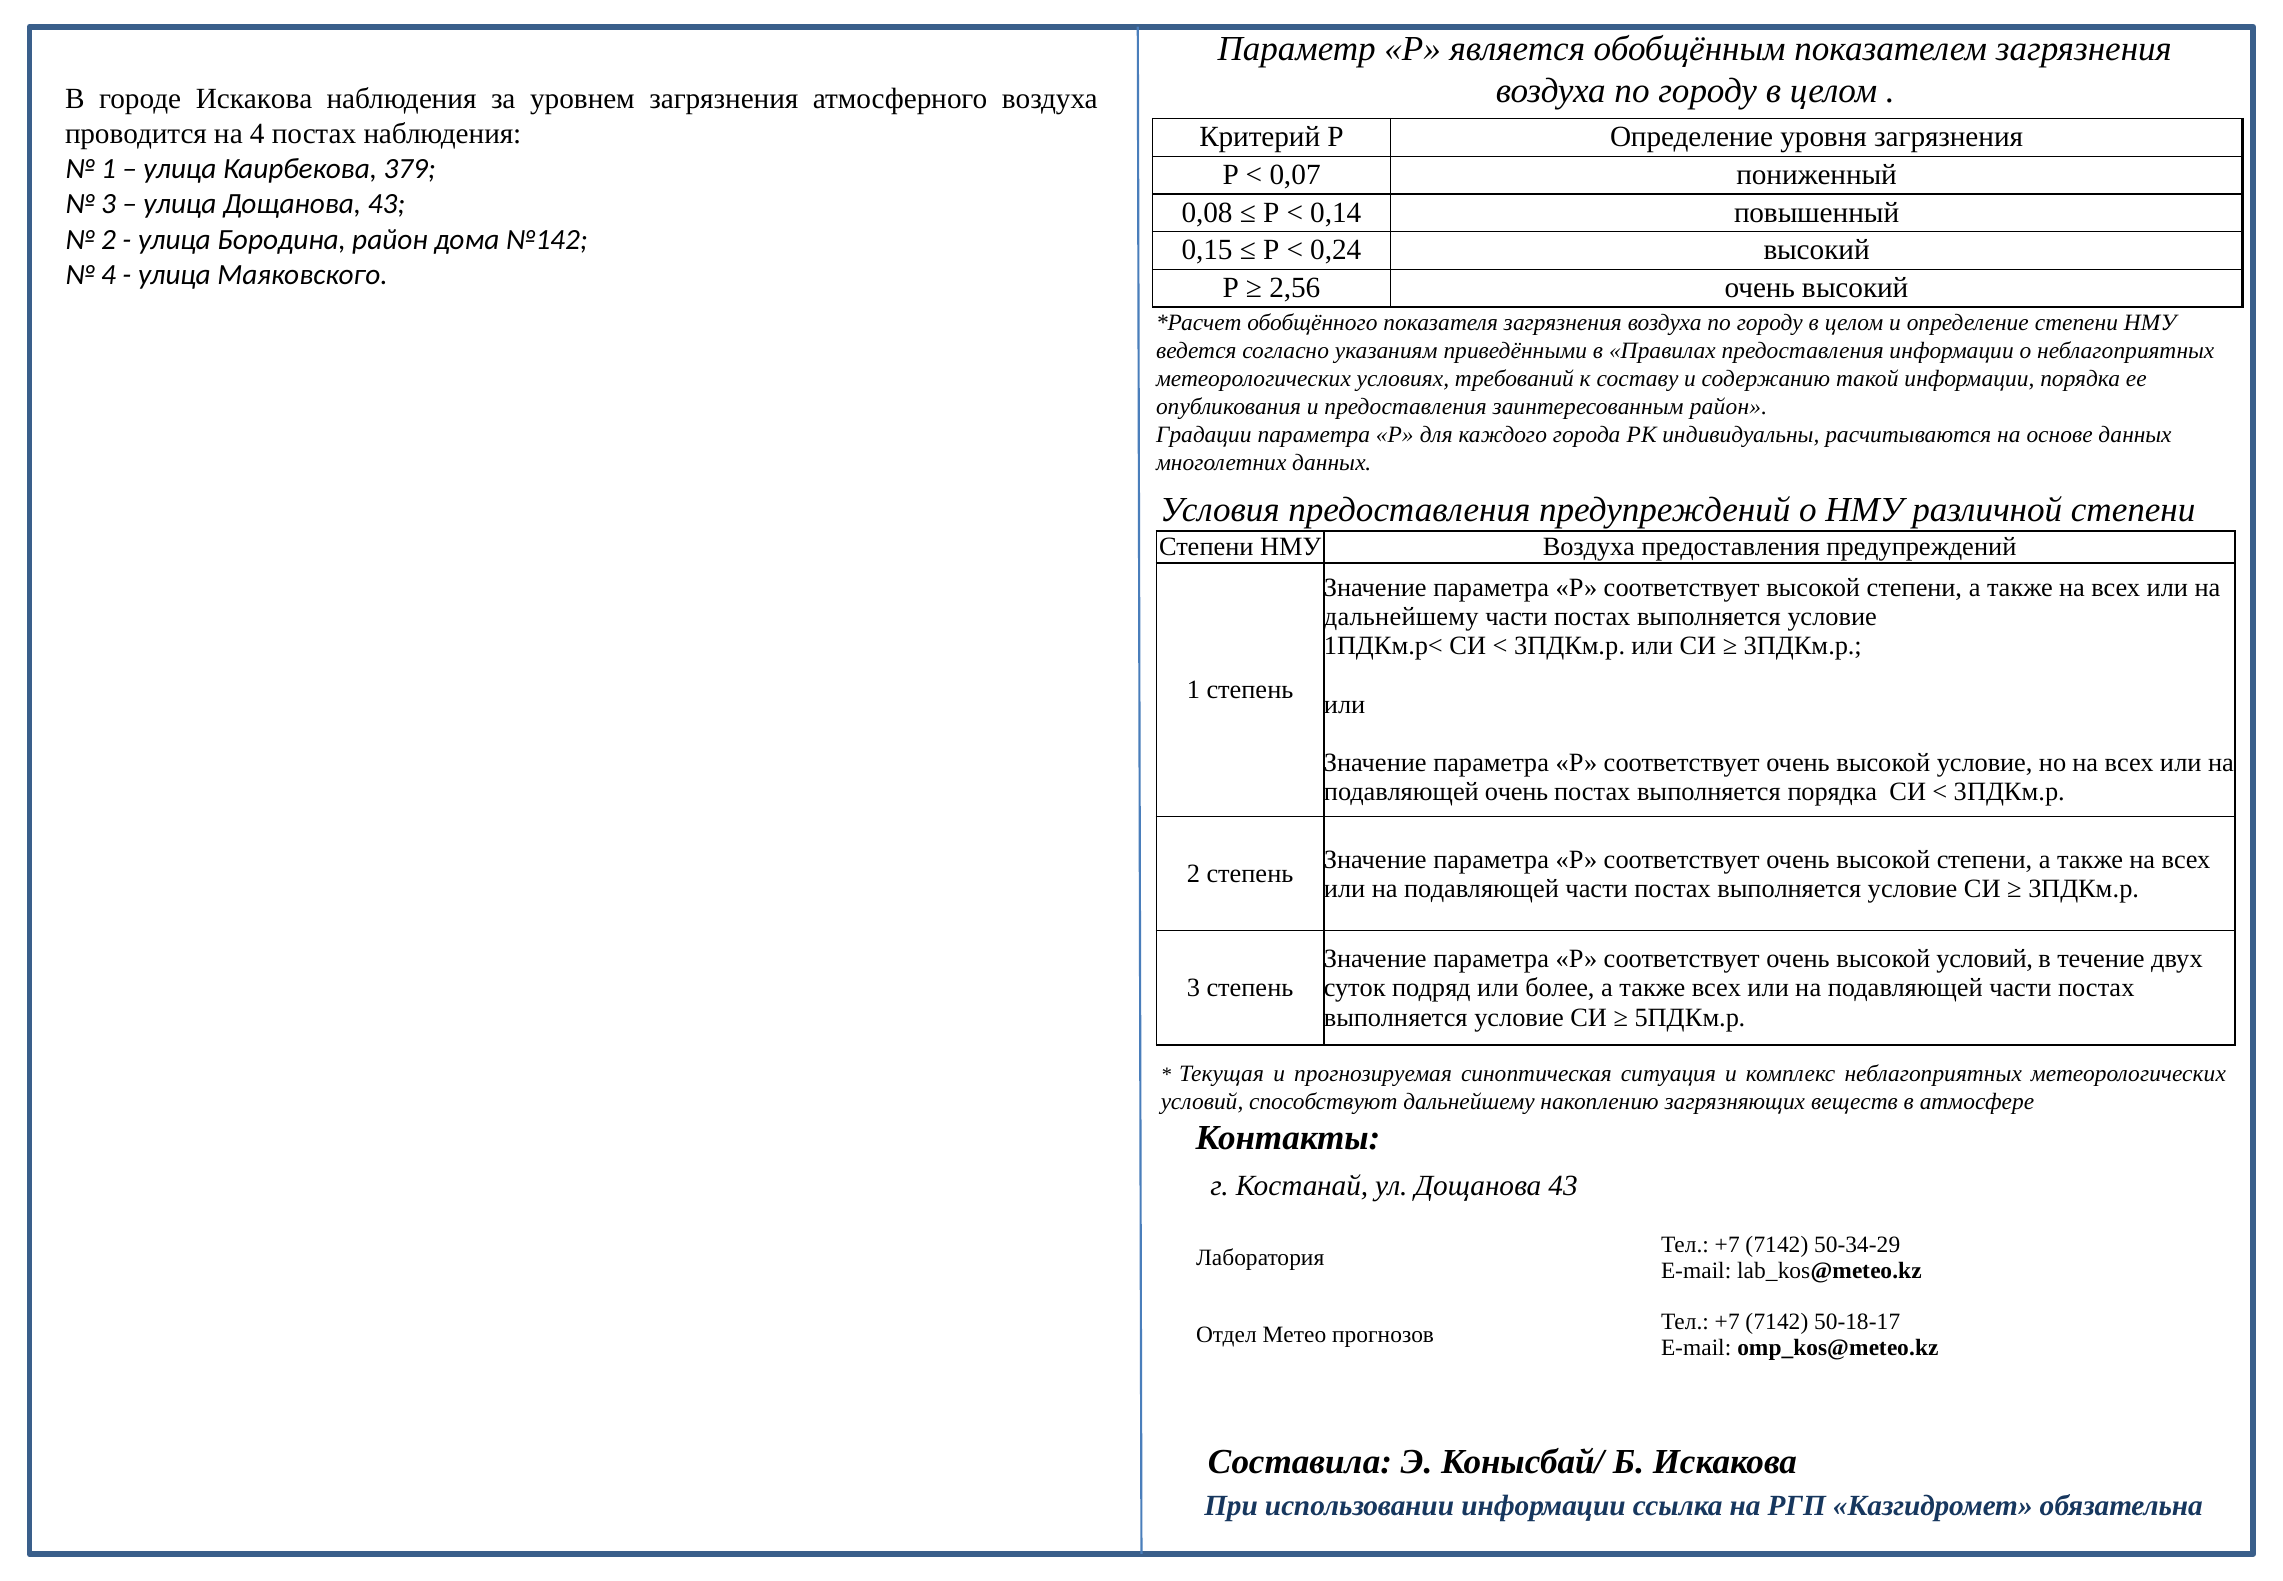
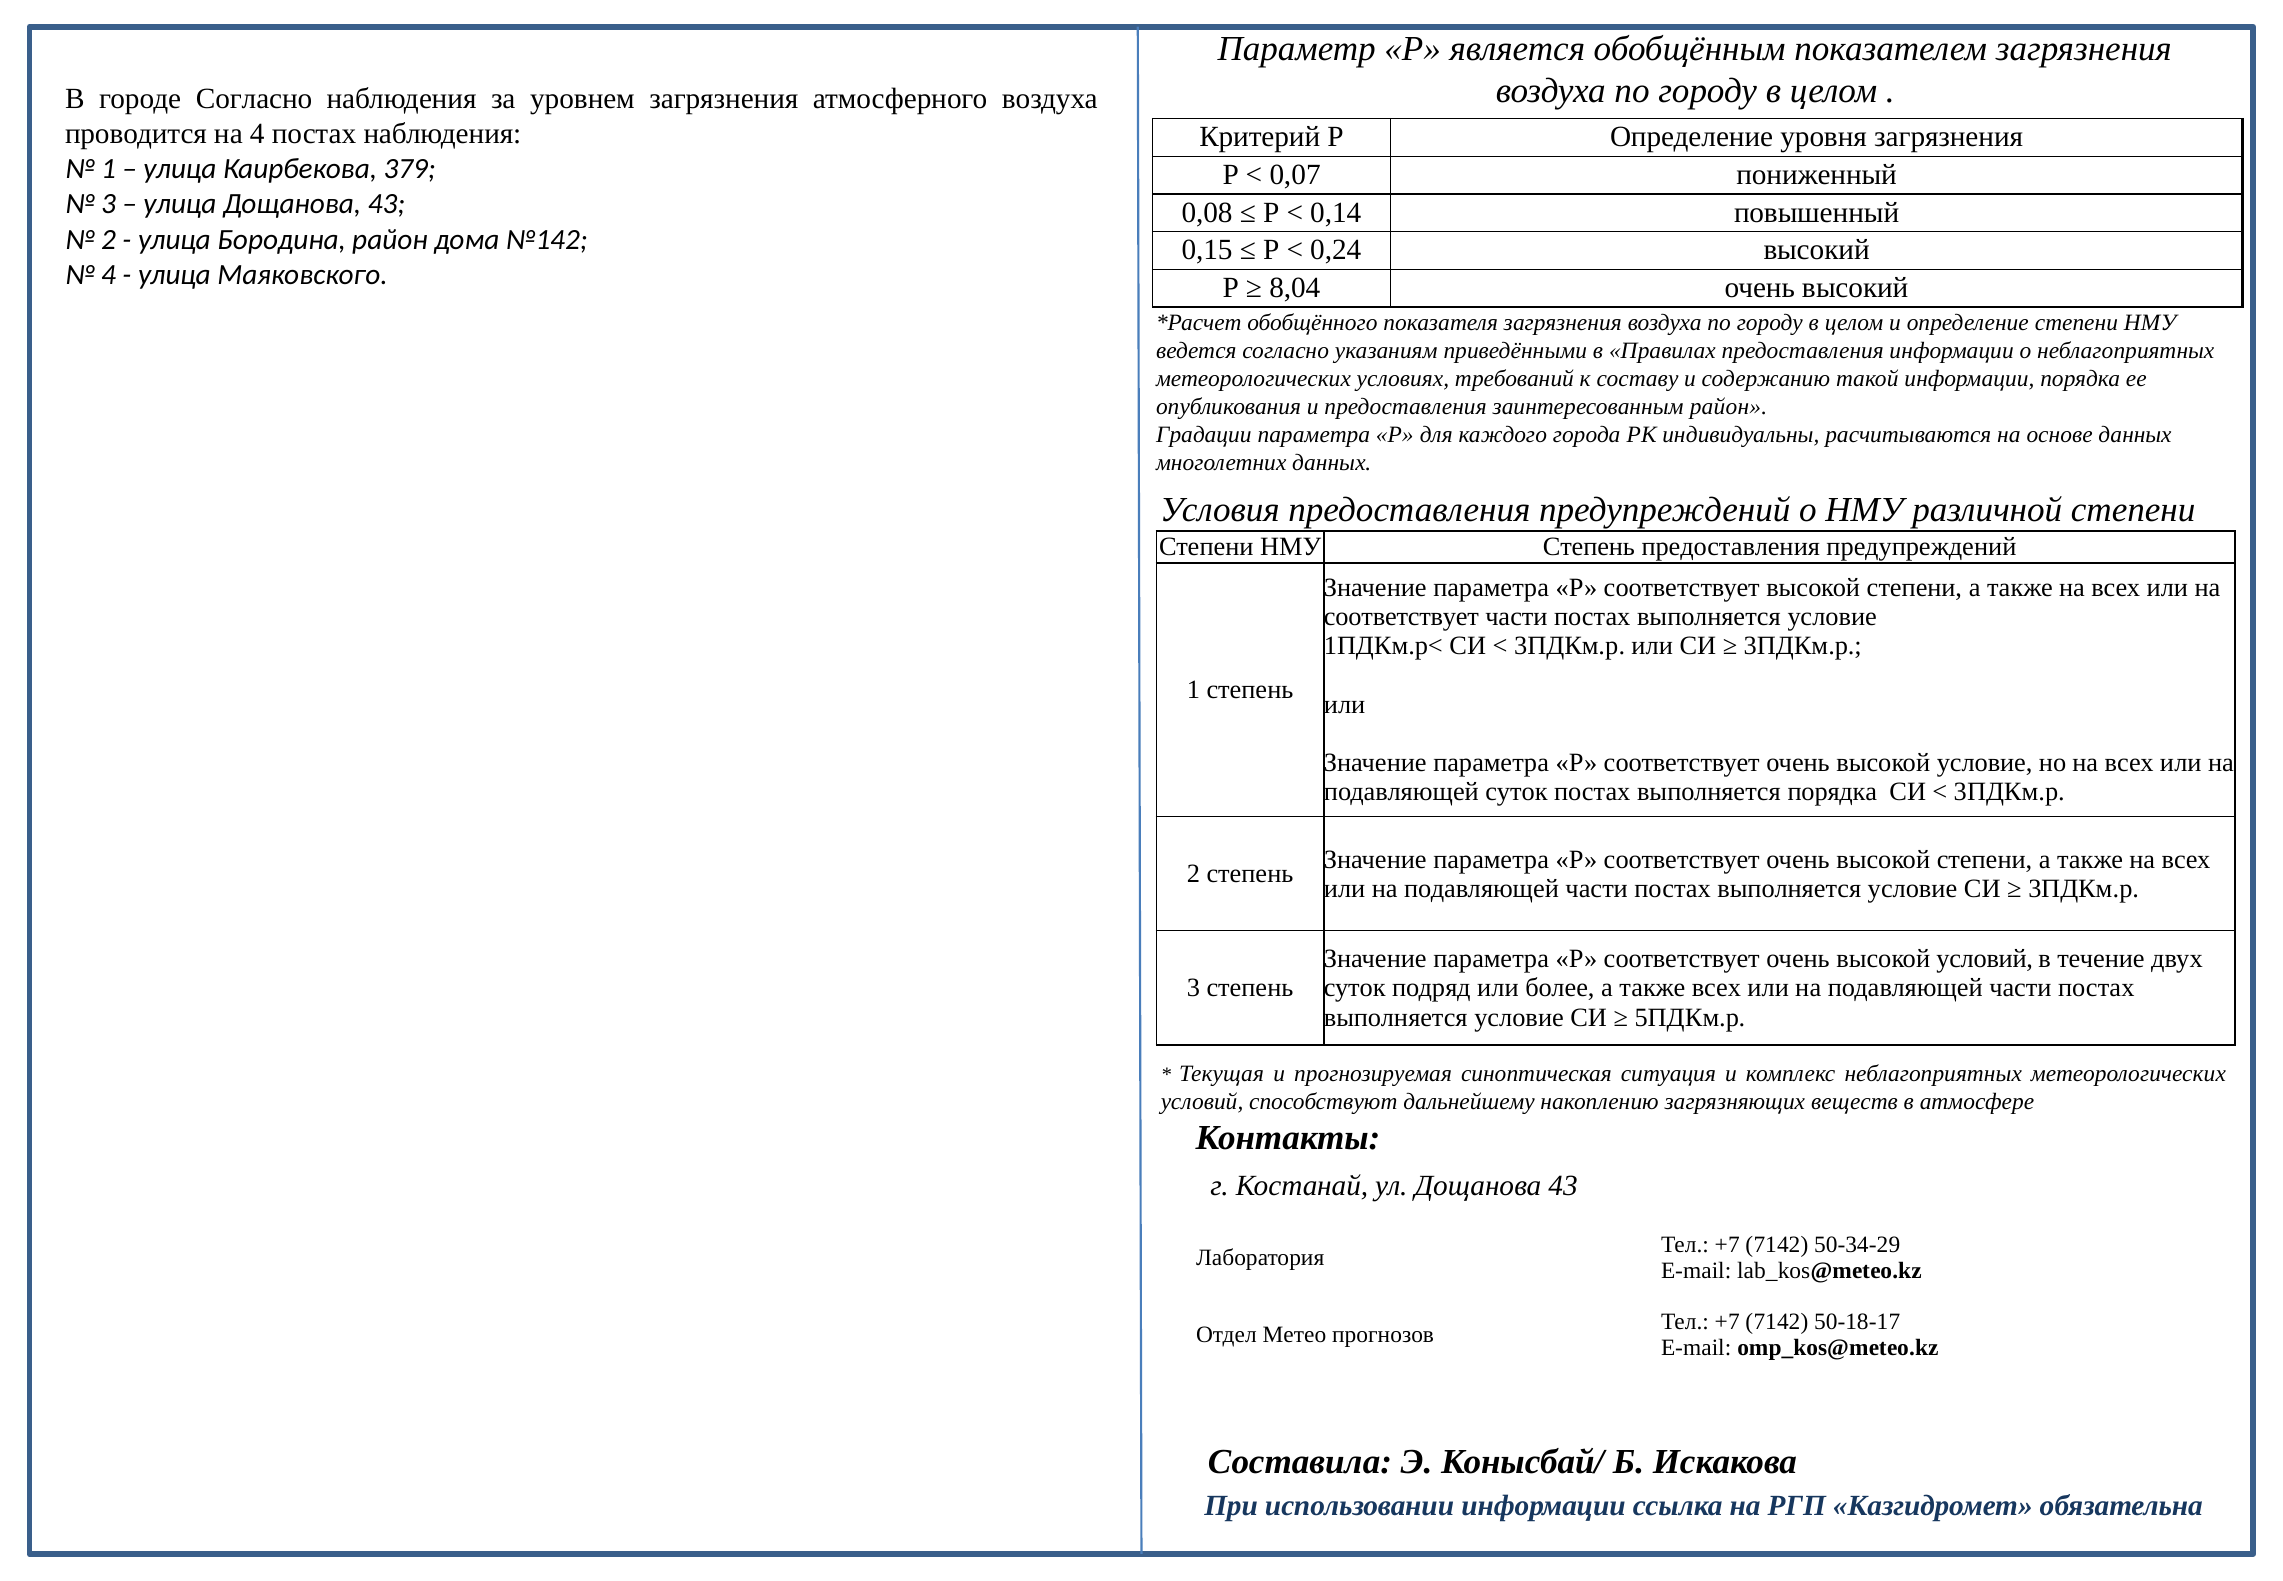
городе Искакова: Искакова -> Согласно (254, 99)
2,56: 2,56 -> 8,04 (1295, 288)
НМУ Воздуха: Воздуха -> Степень (1589, 547)
дальнейшему: дальнейшему -> соответствует (1401, 617)
подавляющей очень: очень -> суток (1516, 792)
